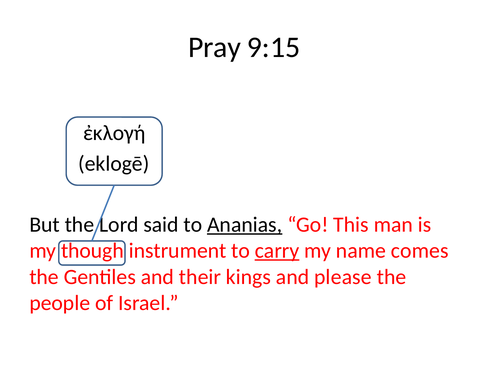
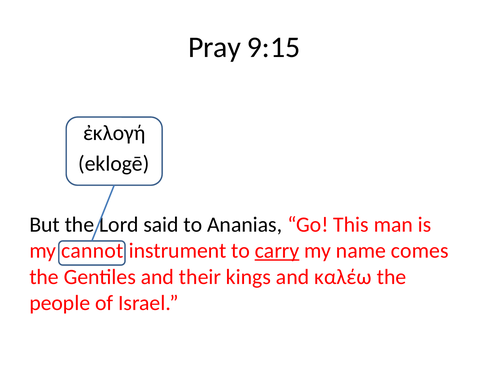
Ananias underline: present -> none (245, 224)
though: though -> cannot (92, 251)
please: please -> καλέω (343, 277)
